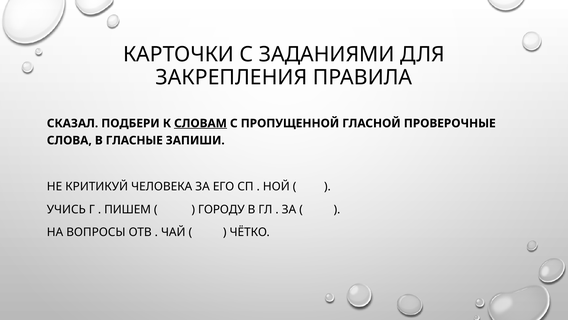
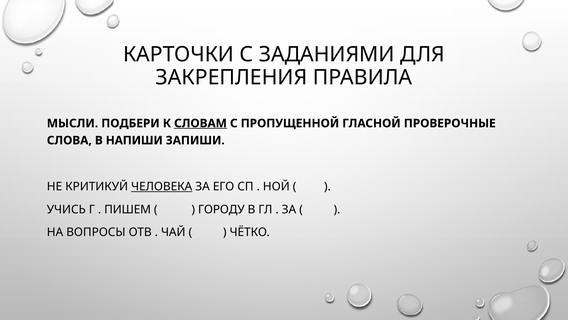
СКАЗАЛ: СКАЗАЛ -> МЫСЛИ (72, 123)
ГЛАСНЫЕ: ГЛАСНЫЕ -> НАПИШИ (134, 140)
ЧЕЛОВЕКА underline: none -> present (162, 186)
